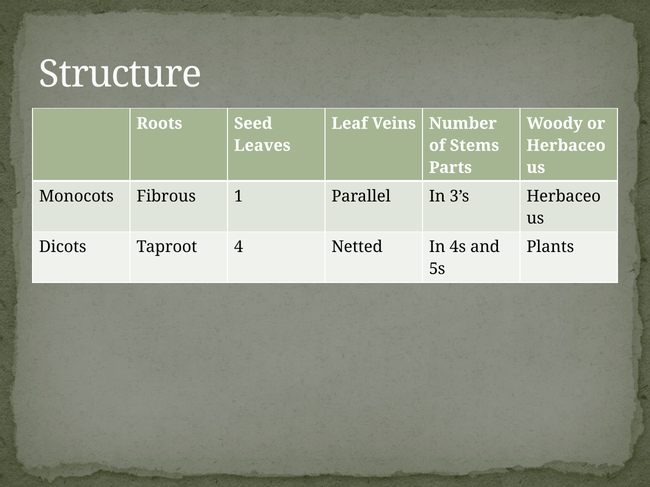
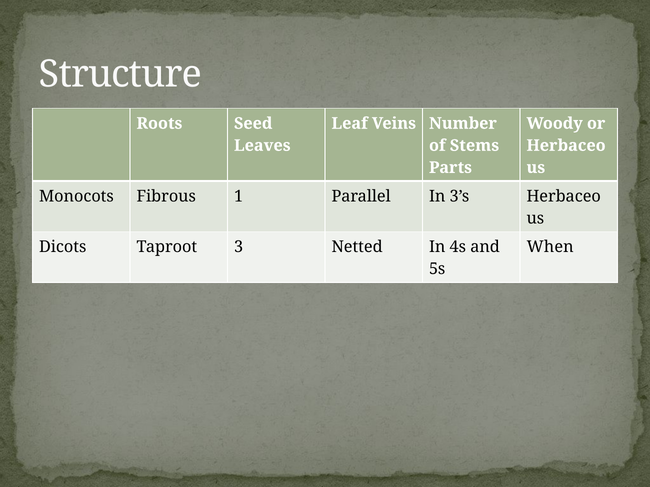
4: 4 -> 3 (239, 247)
Plants: Plants -> When (550, 247)
